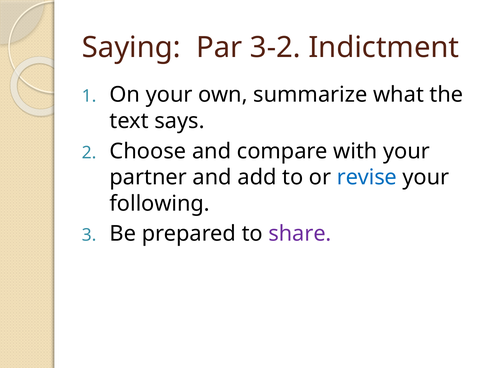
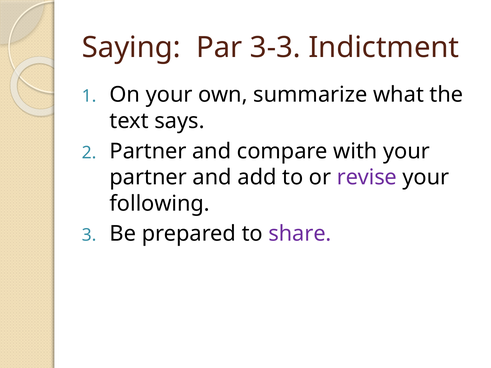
3-2: 3-2 -> 3-3 (275, 47)
Choose: Choose -> Partner (148, 151)
revise colour: blue -> purple (367, 177)
